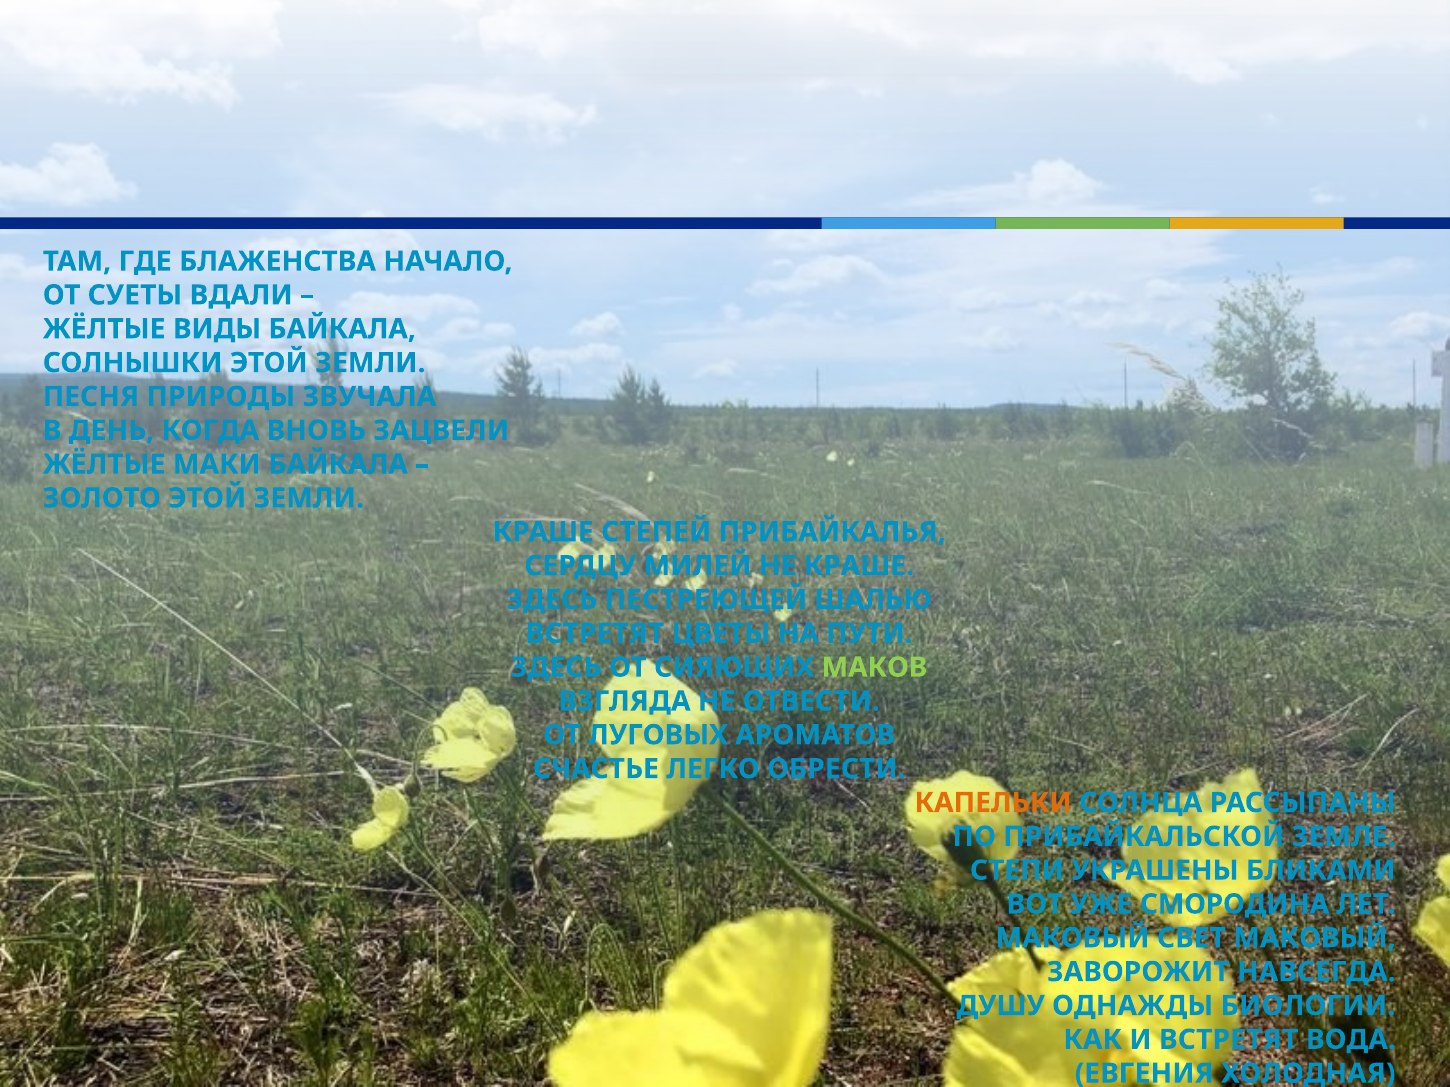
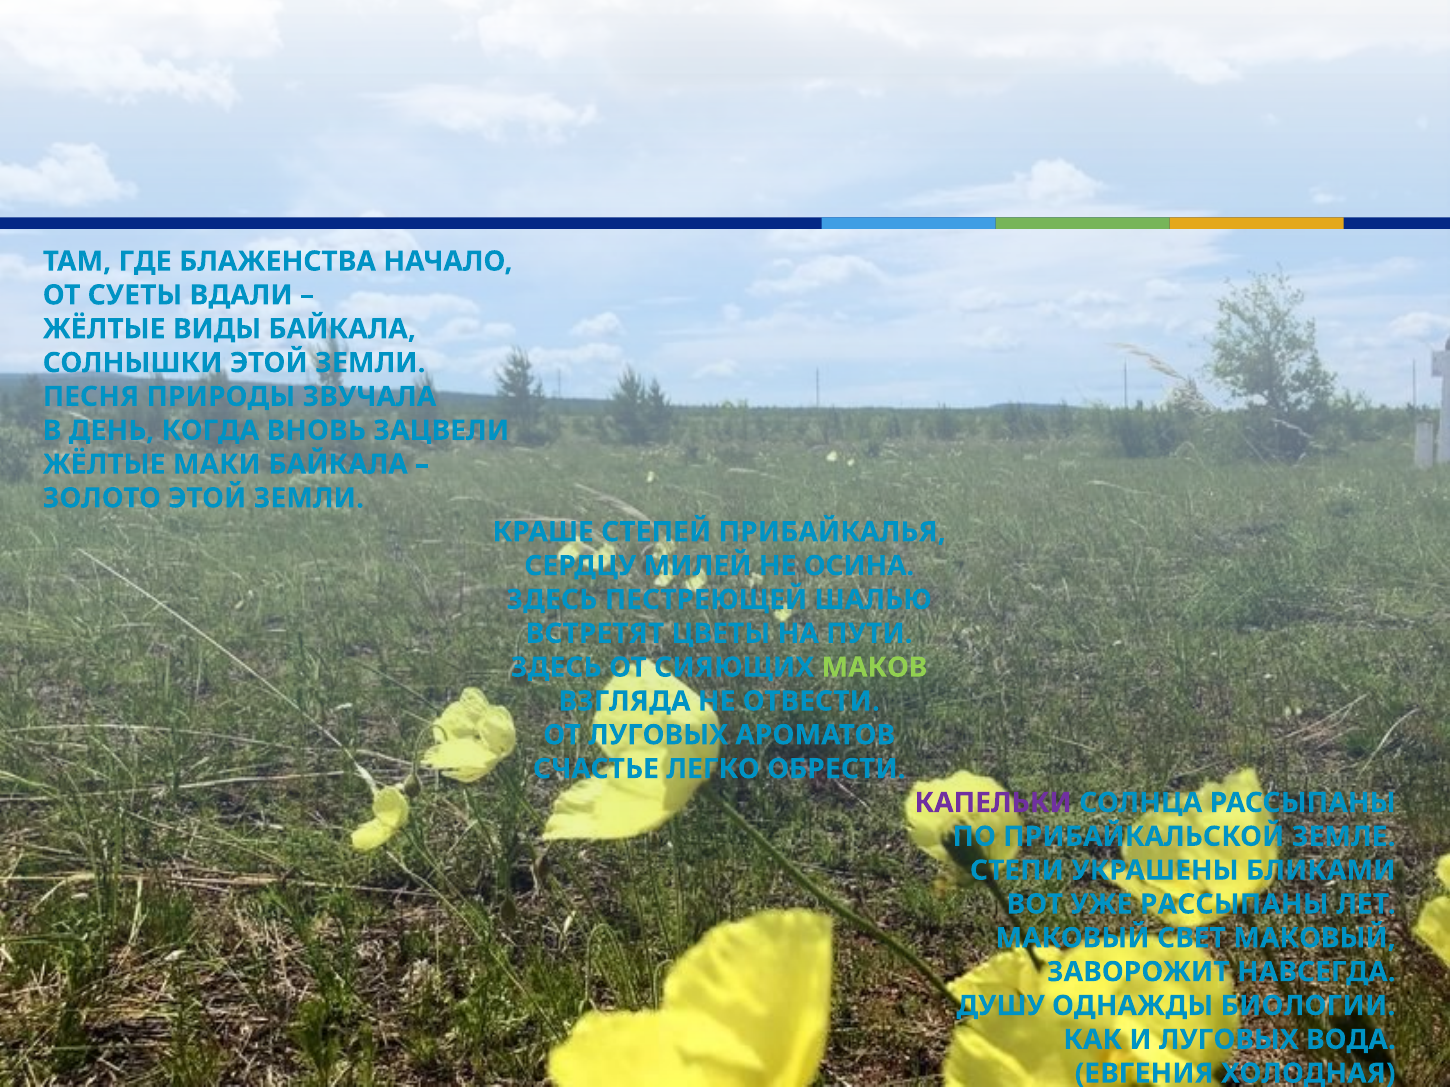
НЕ КРАШЕ: КРАШЕ -> ОСИНА (859, 566)
КАПЕЛЬКИ colour: orange -> purple (993, 803)
УЖЕ СМОРОДИНА: СМОРОДИНА -> РАССЫПАНЫ (1234, 905)
И ВСТРЕТЯТ: ВСТРЕТЯТ -> ЛУГОВЫХ (1229, 1040)
